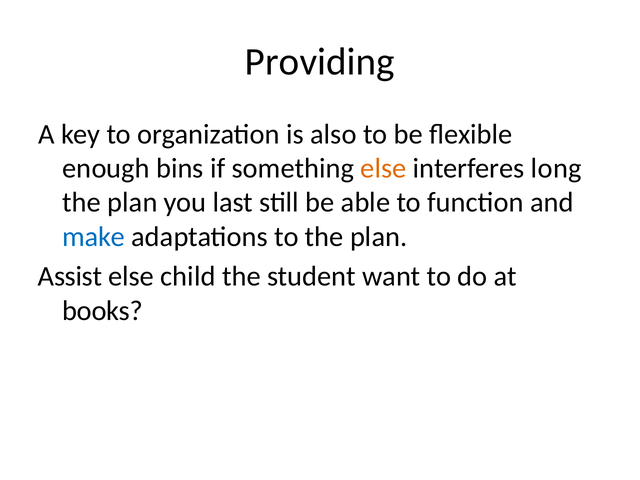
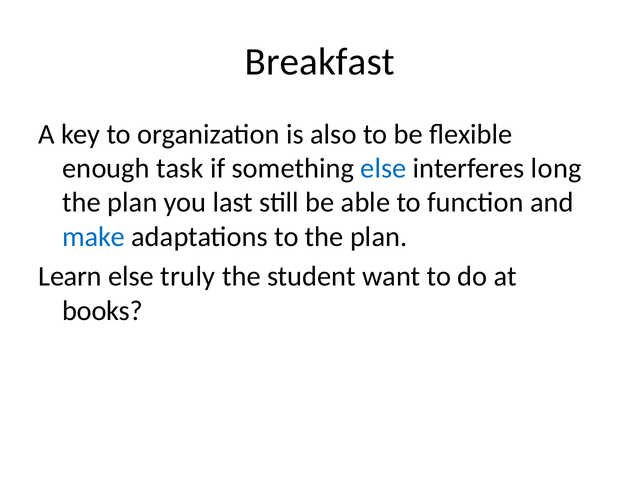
Providing: Providing -> Breakfast (320, 62)
bins: bins -> task (180, 168)
else colour: orange -> blue (383, 168)
Assist: Assist -> Learn (70, 277)
child: child -> truly (188, 277)
